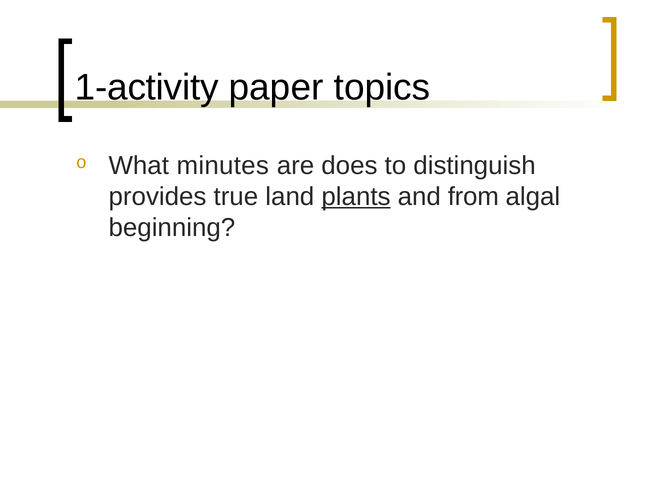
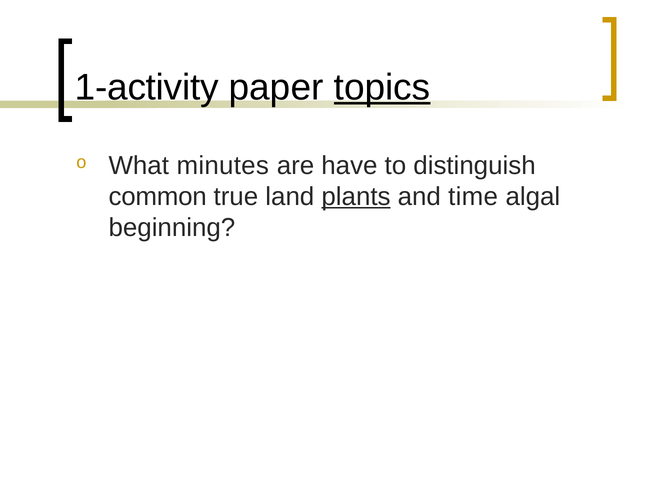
topics underline: none -> present (382, 87)
does: does -> have (349, 165)
provides: provides -> common (158, 196)
from: from -> time (473, 196)
